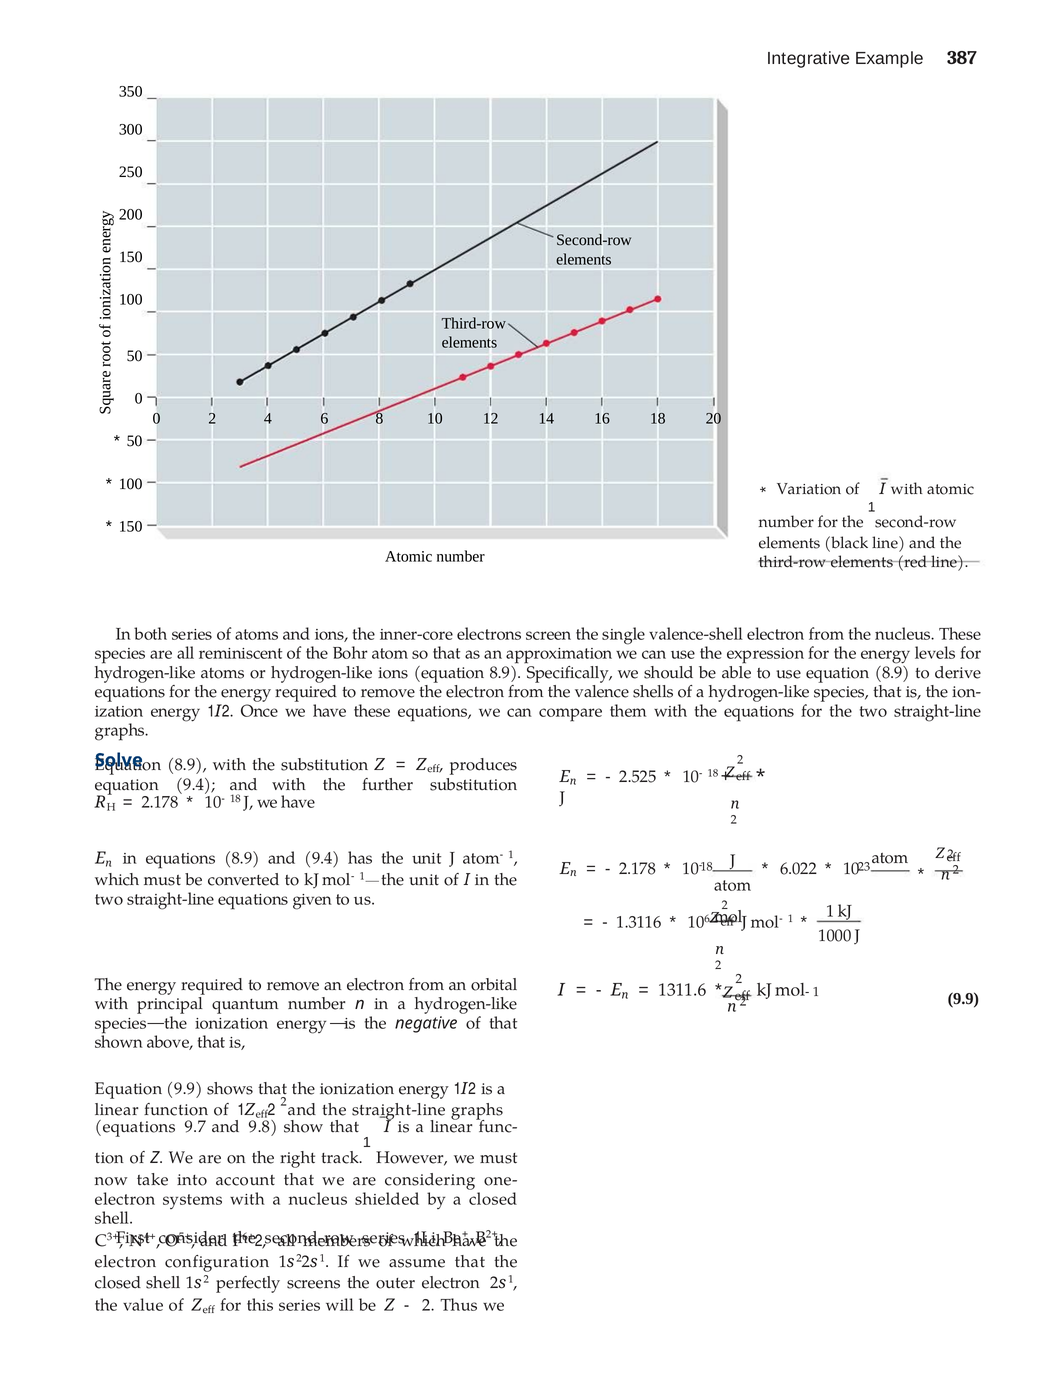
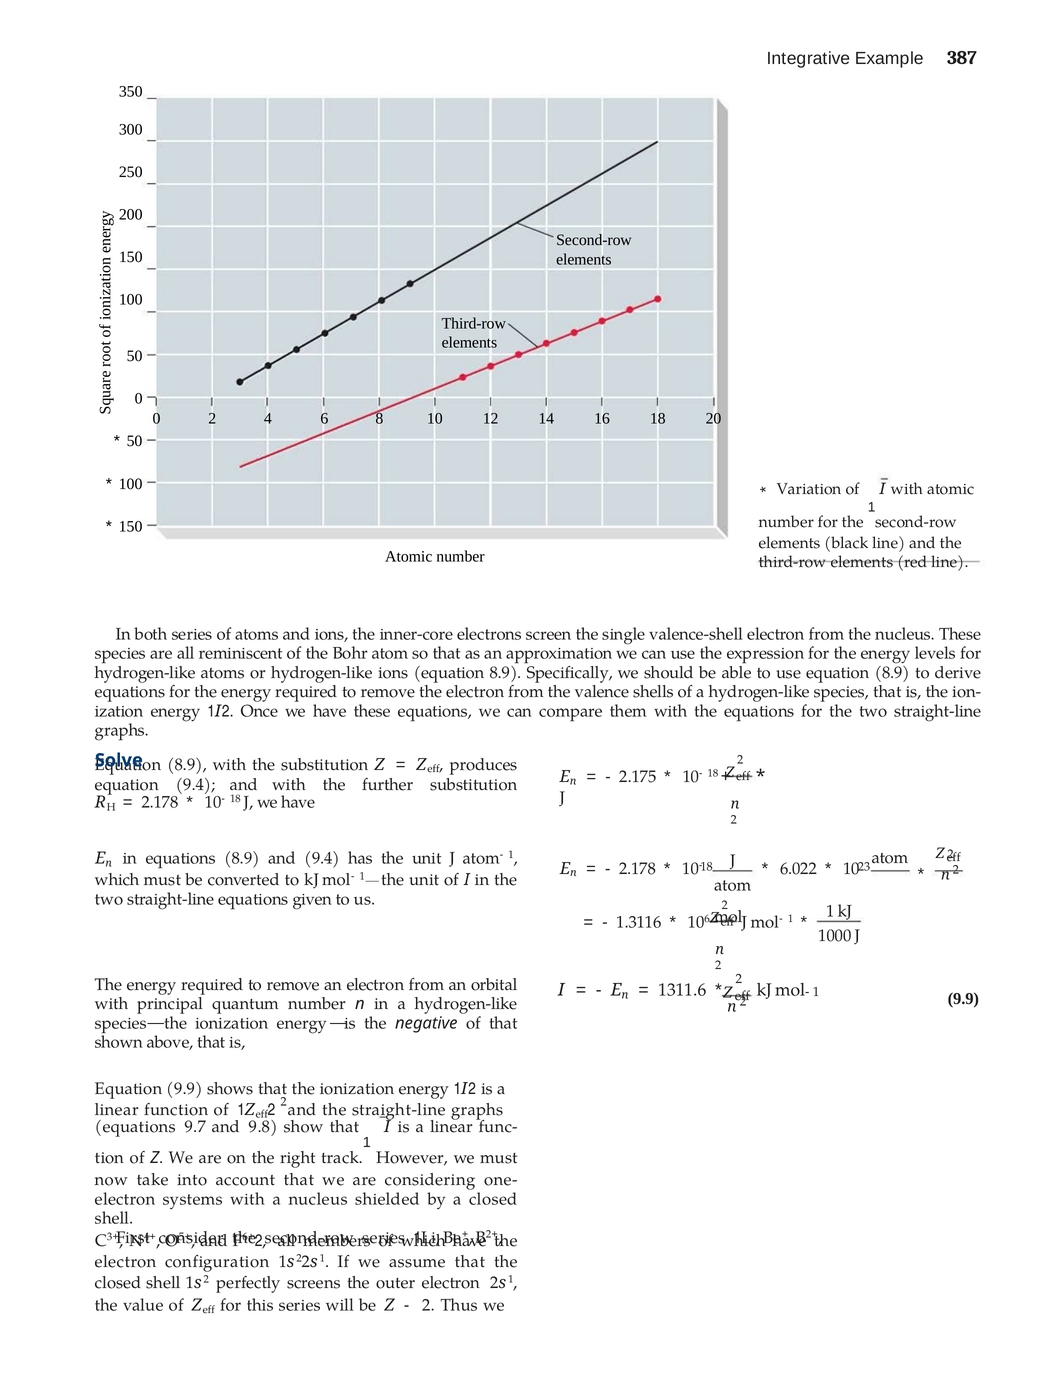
2.525: 2.525 -> 2.175 (638, 777)
